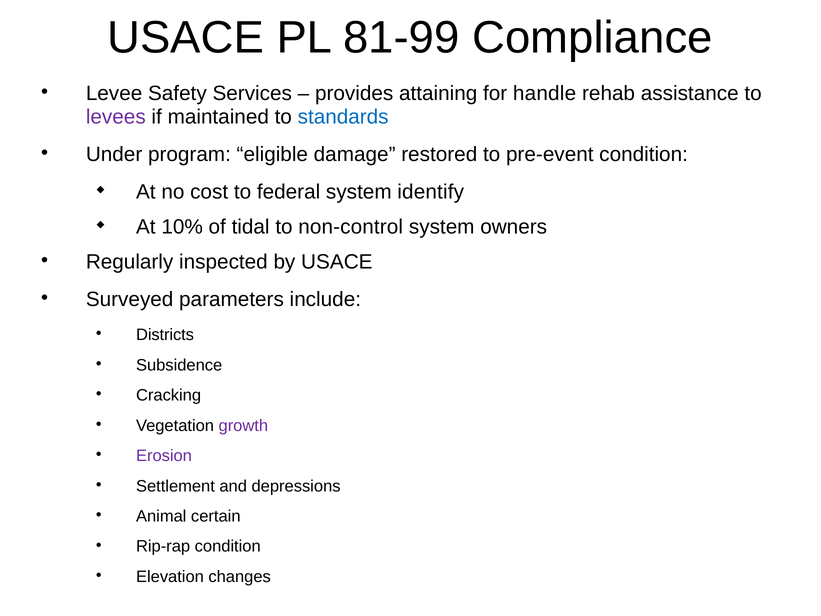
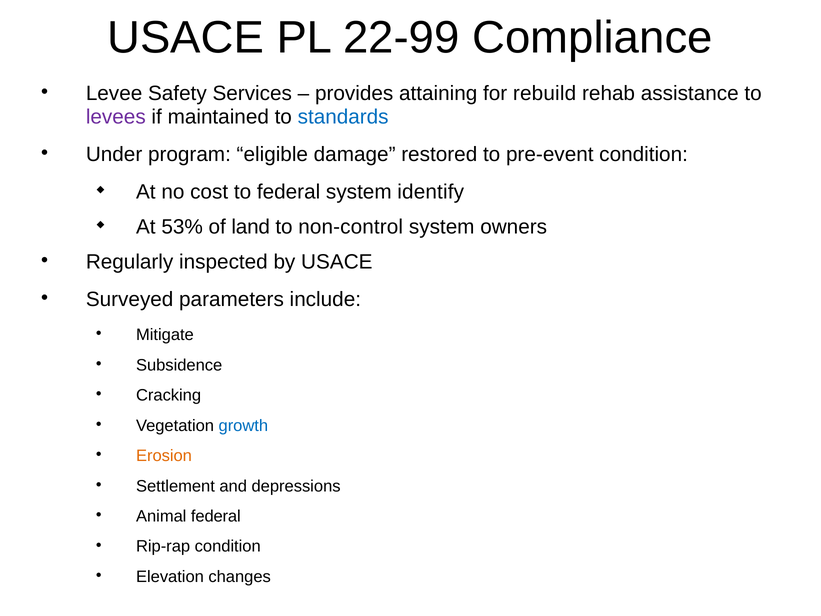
81-99: 81-99 -> 22-99 (401, 38)
handle: handle -> rebuild (545, 94)
10%: 10% -> 53% (182, 227)
tidal: tidal -> land (251, 227)
Districts: Districts -> Mitigate (165, 335)
growth colour: purple -> blue (243, 426)
Erosion colour: purple -> orange (164, 456)
Animal certain: certain -> federal (216, 516)
